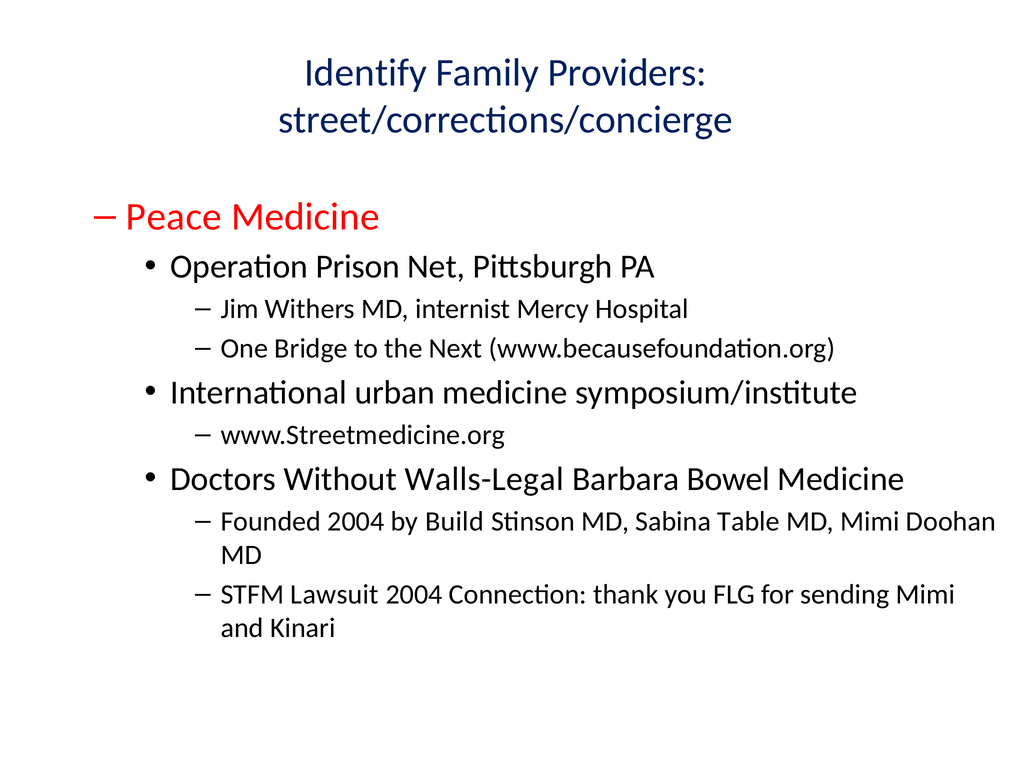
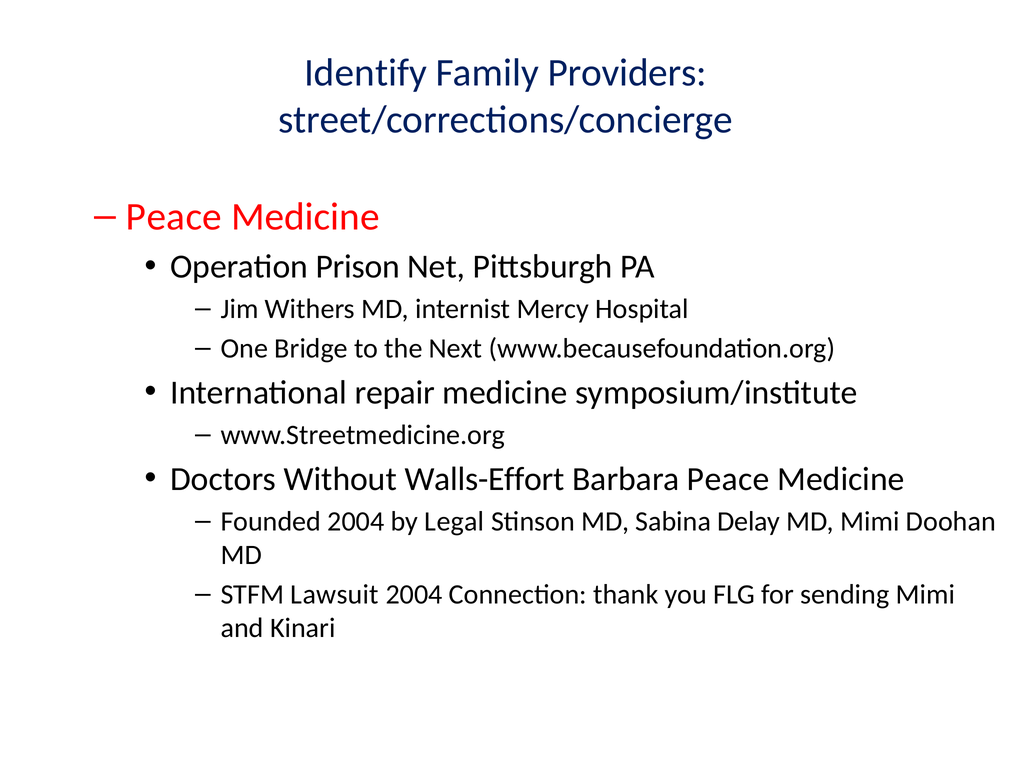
urban: urban -> repair (395, 393)
Walls-Legal: Walls-Legal -> Walls-Effort (485, 479)
Barbara Bowel: Bowel -> Peace (728, 479)
Build: Build -> Legal (454, 522)
Table: Table -> Delay (749, 522)
